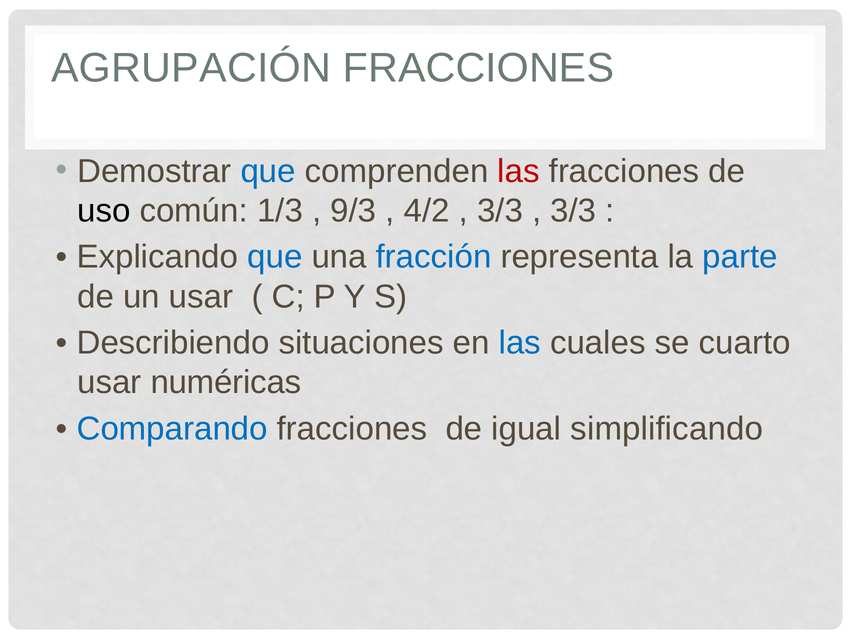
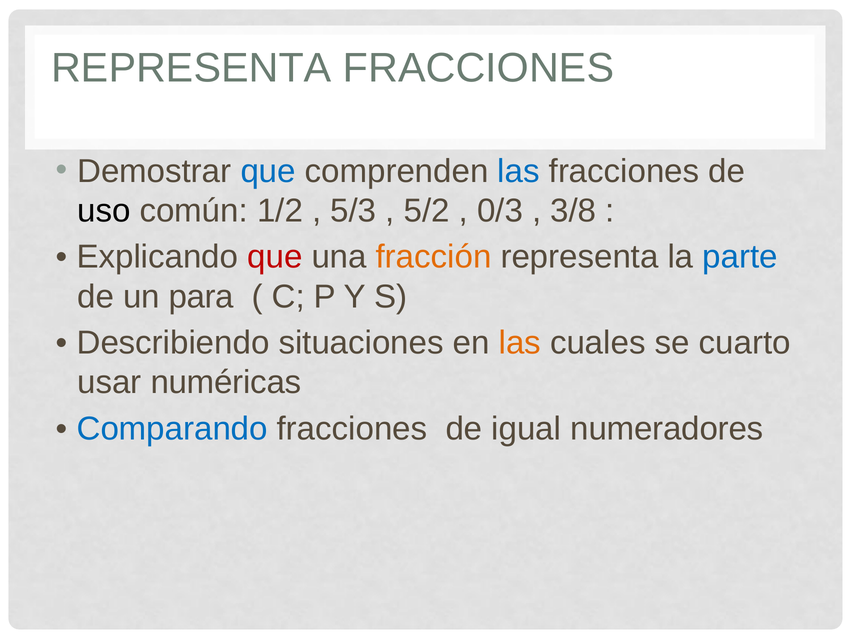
AGRUPACIÓN: AGRUPACIÓN -> REPRESENTA (191, 68)
las colour: red -> blue (519, 171)
1/3: 1/3 -> 1/2 (280, 211)
9/3: 9/3 -> 5/3 (353, 211)
4/2: 4/2 -> 5/2 (427, 211)
3/3: 3/3 -> 0/3 (500, 211)
3/3: 3/3 -> 3/8 (573, 211)
que colour: blue -> red (275, 257)
fracción colour: blue -> orange (434, 257)
un usar: usar -> para (201, 297)
las colour: blue -> orange (520, 343)
simplificando: simplificando -> numeradores (667, 429)
